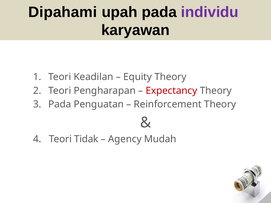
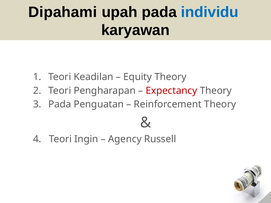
individu colour: purple -> blue (210, 12)
Tidak: Tidak -> Ingin (86, 139)
Mudah: Mudah -> Russell (160, 139)
